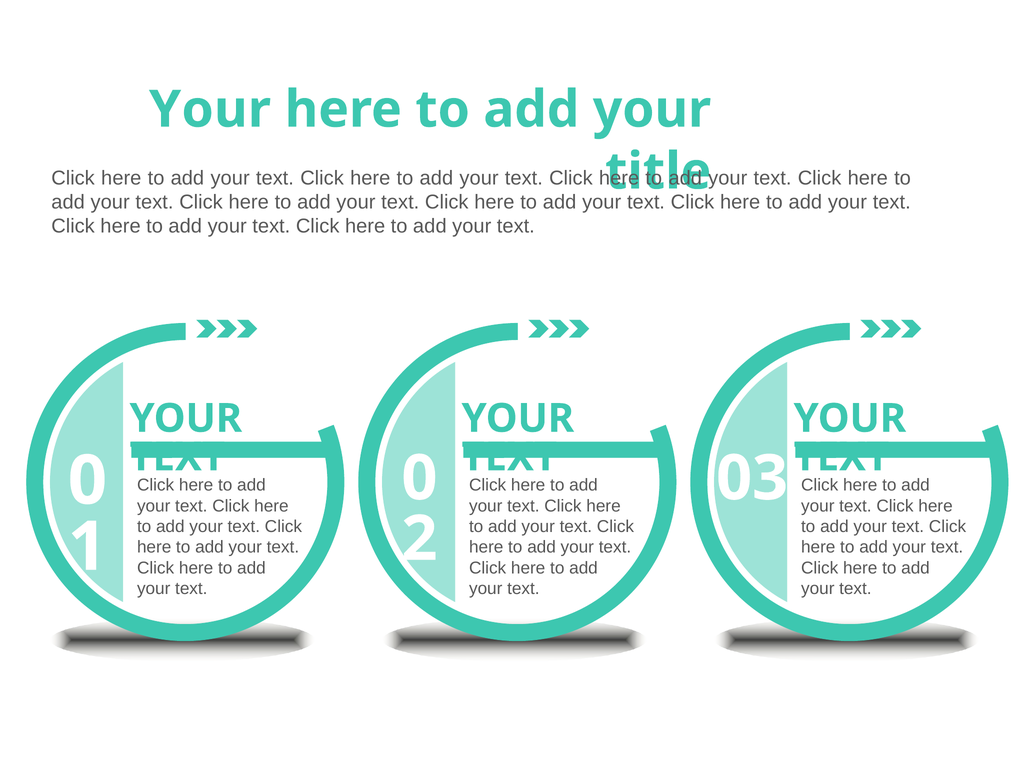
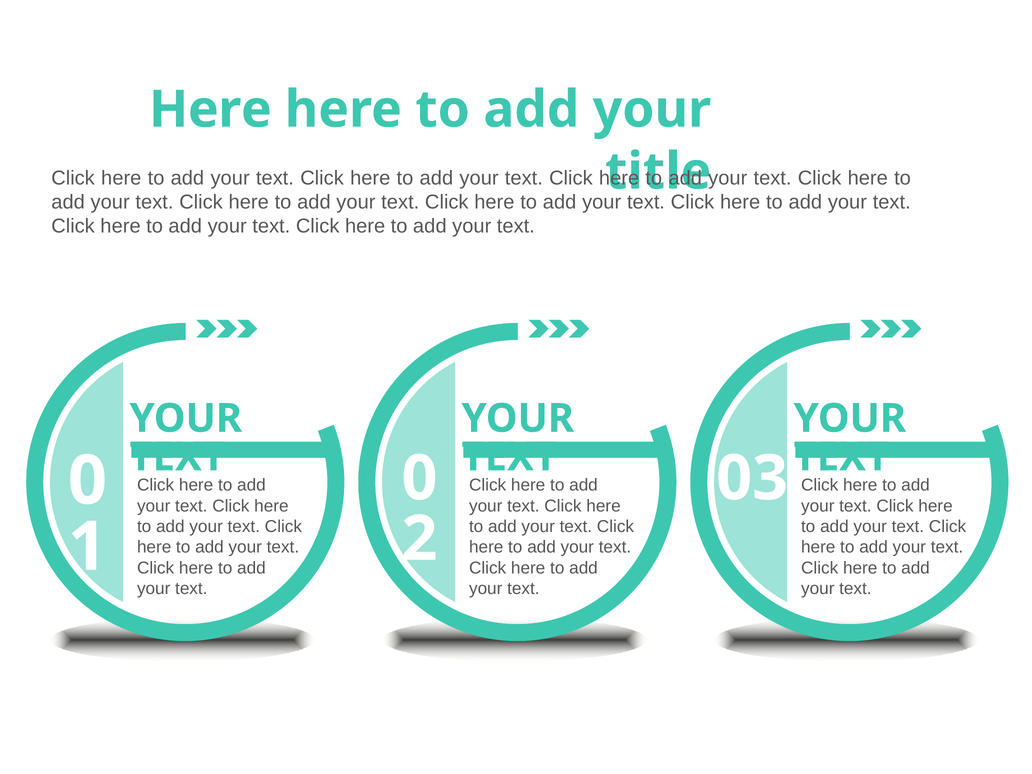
Your: Your -> Here (210, 110)
